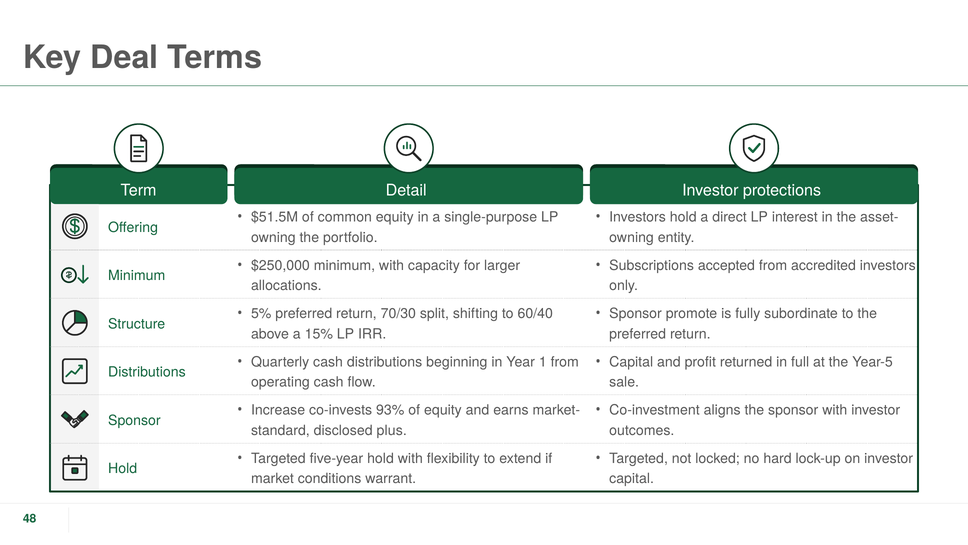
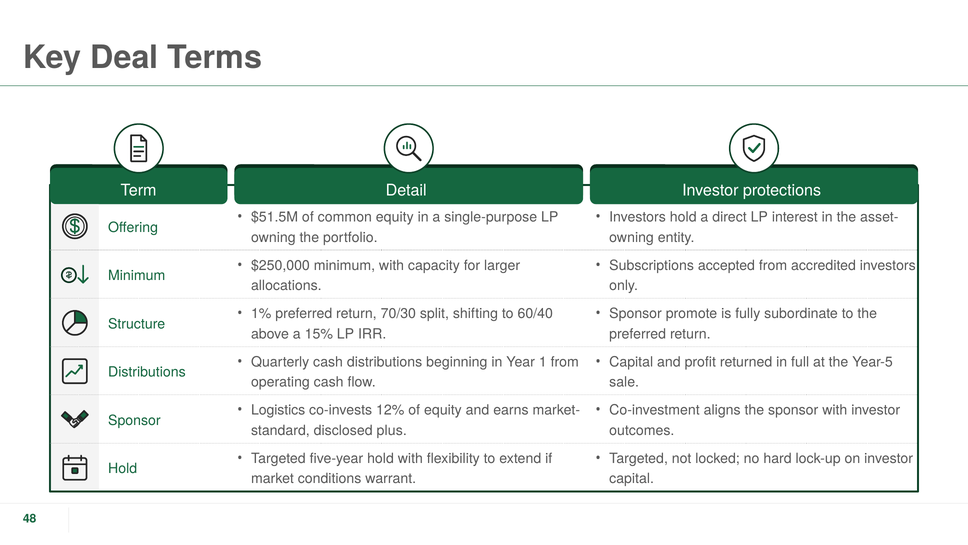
5%: 5% -> 1% (261, 313)
Increase: Increase -> Logistics (278, 410)
93%: 93% -> 12% (390, 410)
